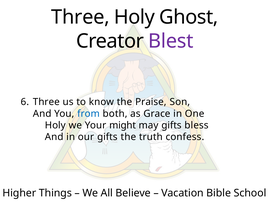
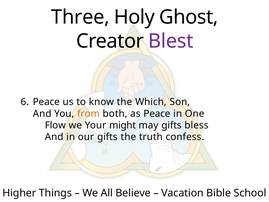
6 Three: Three -> Peace (46, 102)
Praise: Praise -> Which (151, 102)
from colour: blue -> orange (89, 113)
as Grace: Grace -> Peace (157, 113)
Holy: Holy -> Flow (55, 125)
